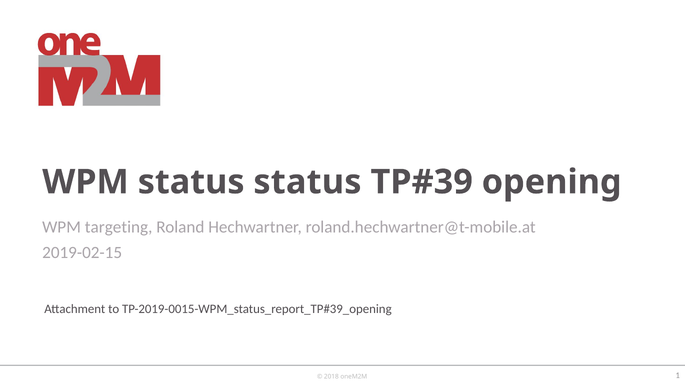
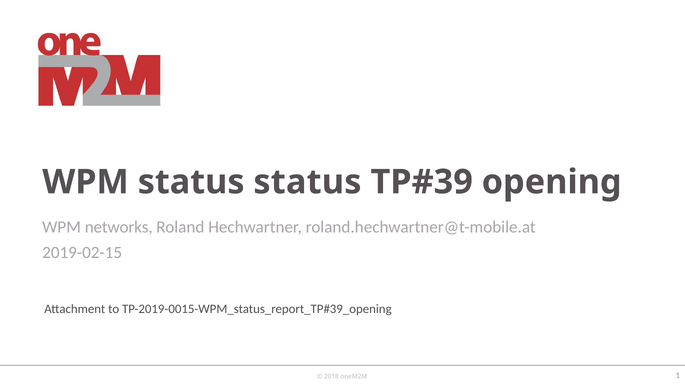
targeting: targeting -> networks (119, 227)
